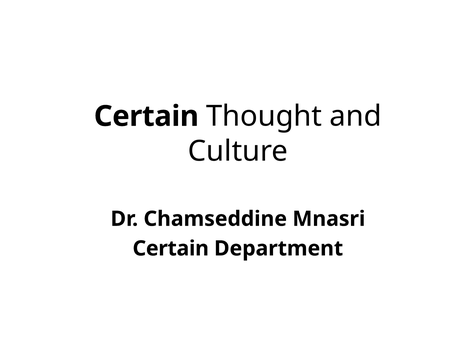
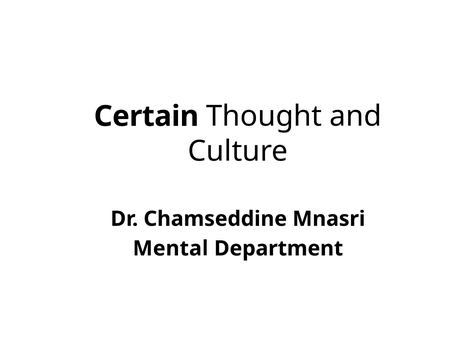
Certain: Certain -> Mental (171, 248)
